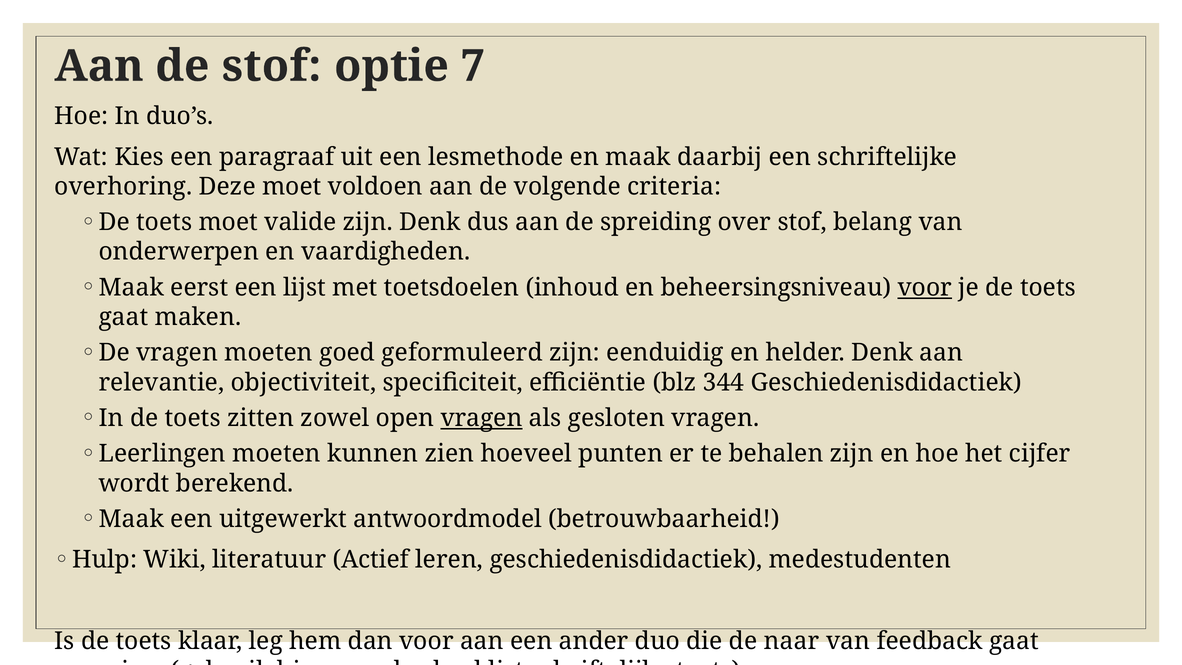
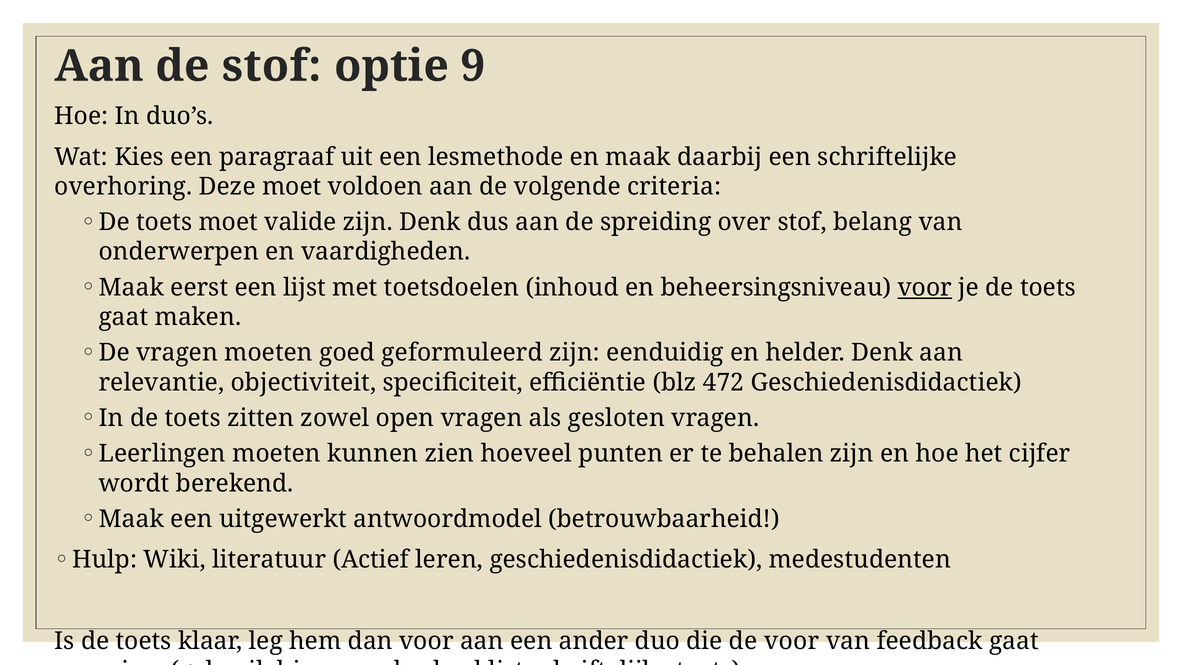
7: 7 -> 9 (473, 66)
344: 344 -> 472 (724, 382)
vragen underline: present -> none (482, 418)
de naar: naar -> voor (792, 641)
